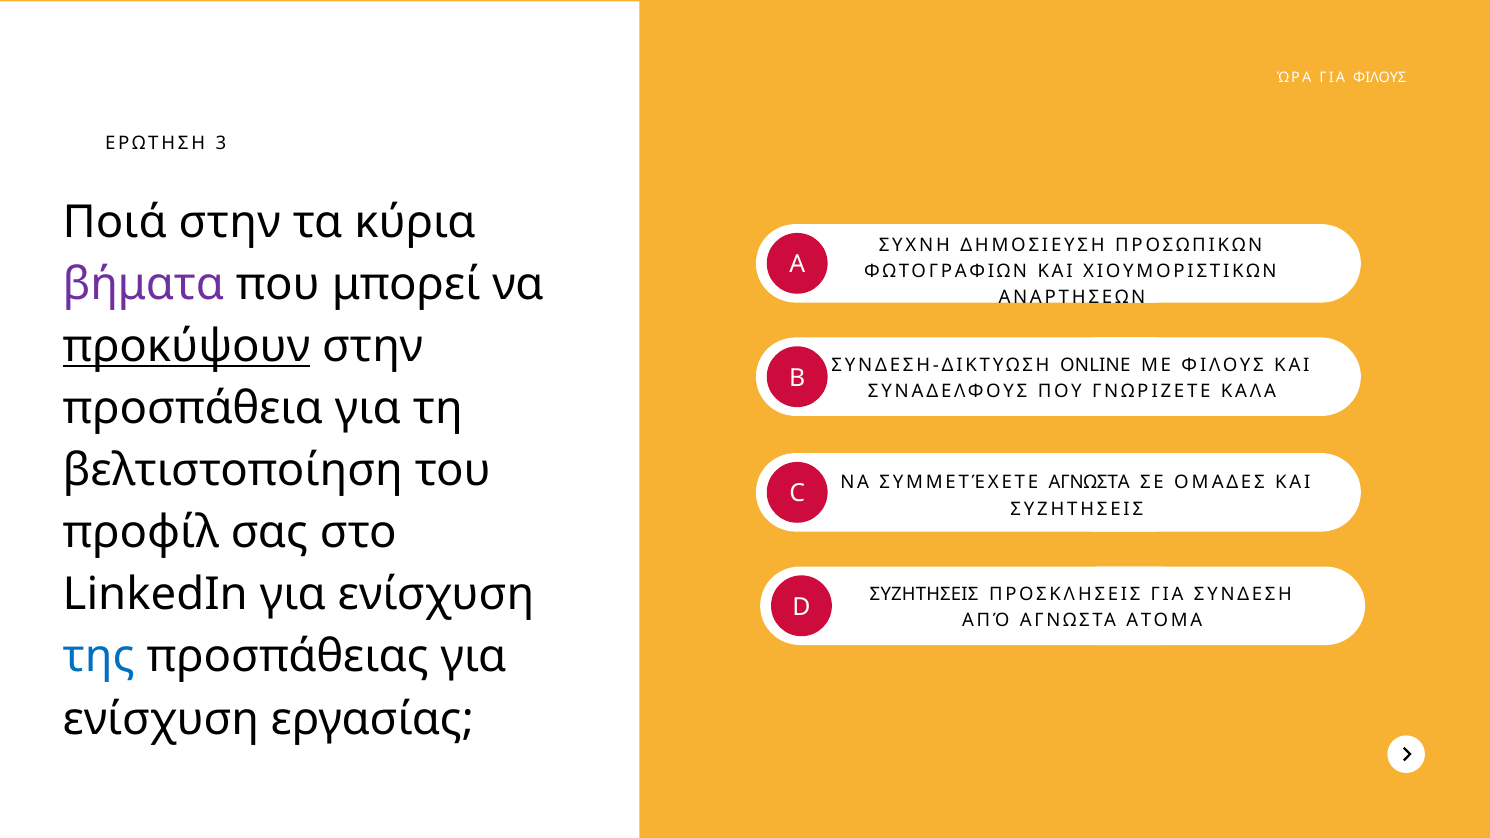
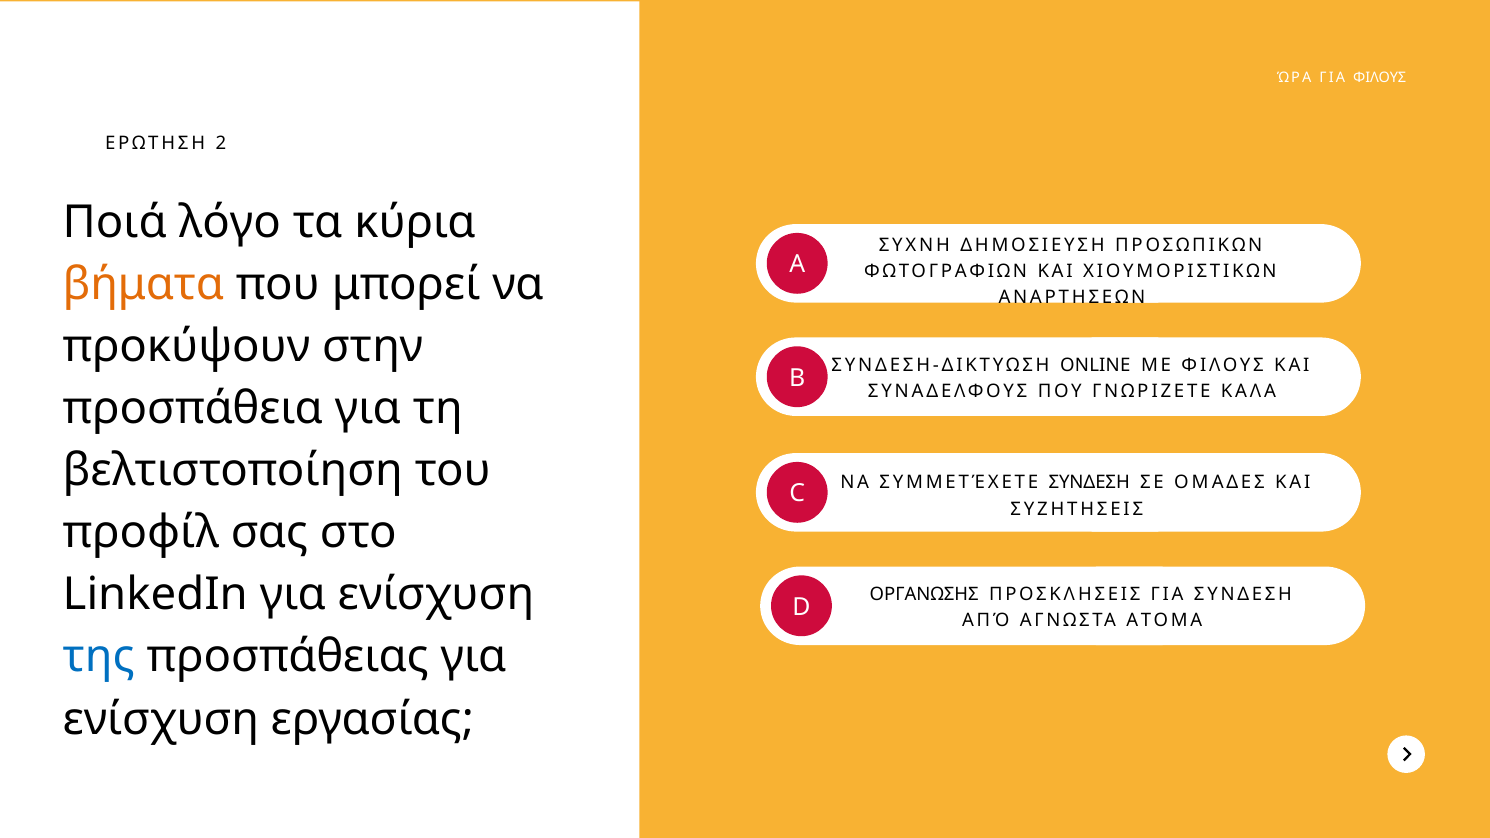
3: 3 -> 2 (221, 143)
Ποιά στην: στην -> λόγο (230, 222)
βήματα colour: purple -> orange (143, 284)
προκύψουν underline: present -> none (186, 347)
ΣΥΜΜΕΤΈΧΕΤΕ ΑΓΝΩΣΤΑ: ΑΓΝΩΣΤΑ -> ΣΥΝΔΕΣΗ (1089, 483)
ΣΥΖΗΤΗΣΕΙΣ: ΣΥΖΗΤΗΣΕΙΣ -> ΟΡΓΑΝΩΣΗΣ (924, 594)
